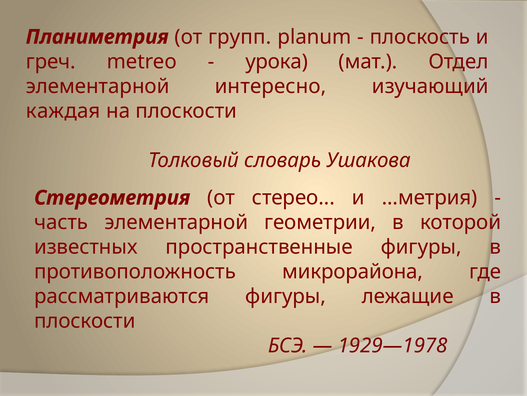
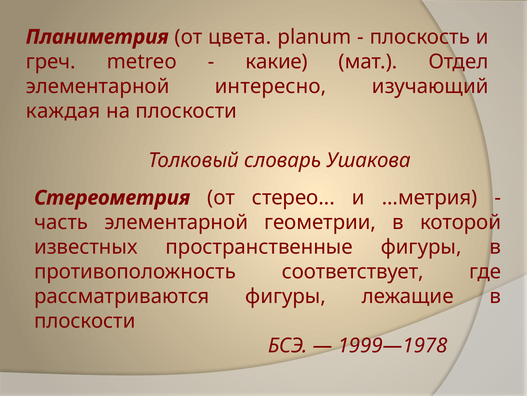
групп: групп -> цвета (240, 37)
урока: урока -> какие (277, 61)
микрорайона: микрорайона -> соответствует (353, 271)
1929—1978: 1929—1978 -> 1999—1978 (393, 345)
